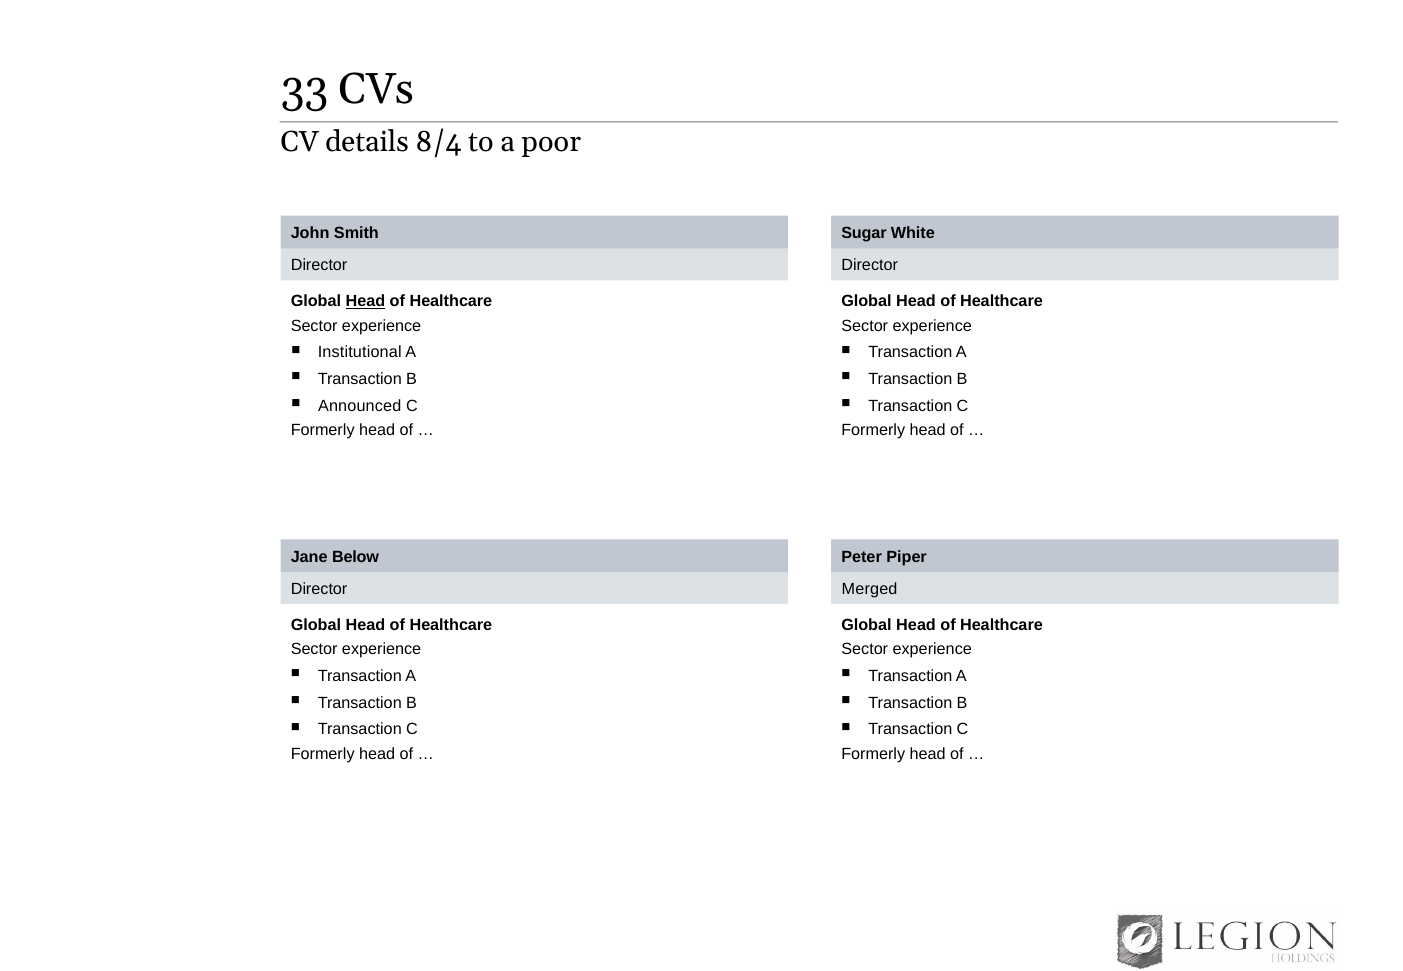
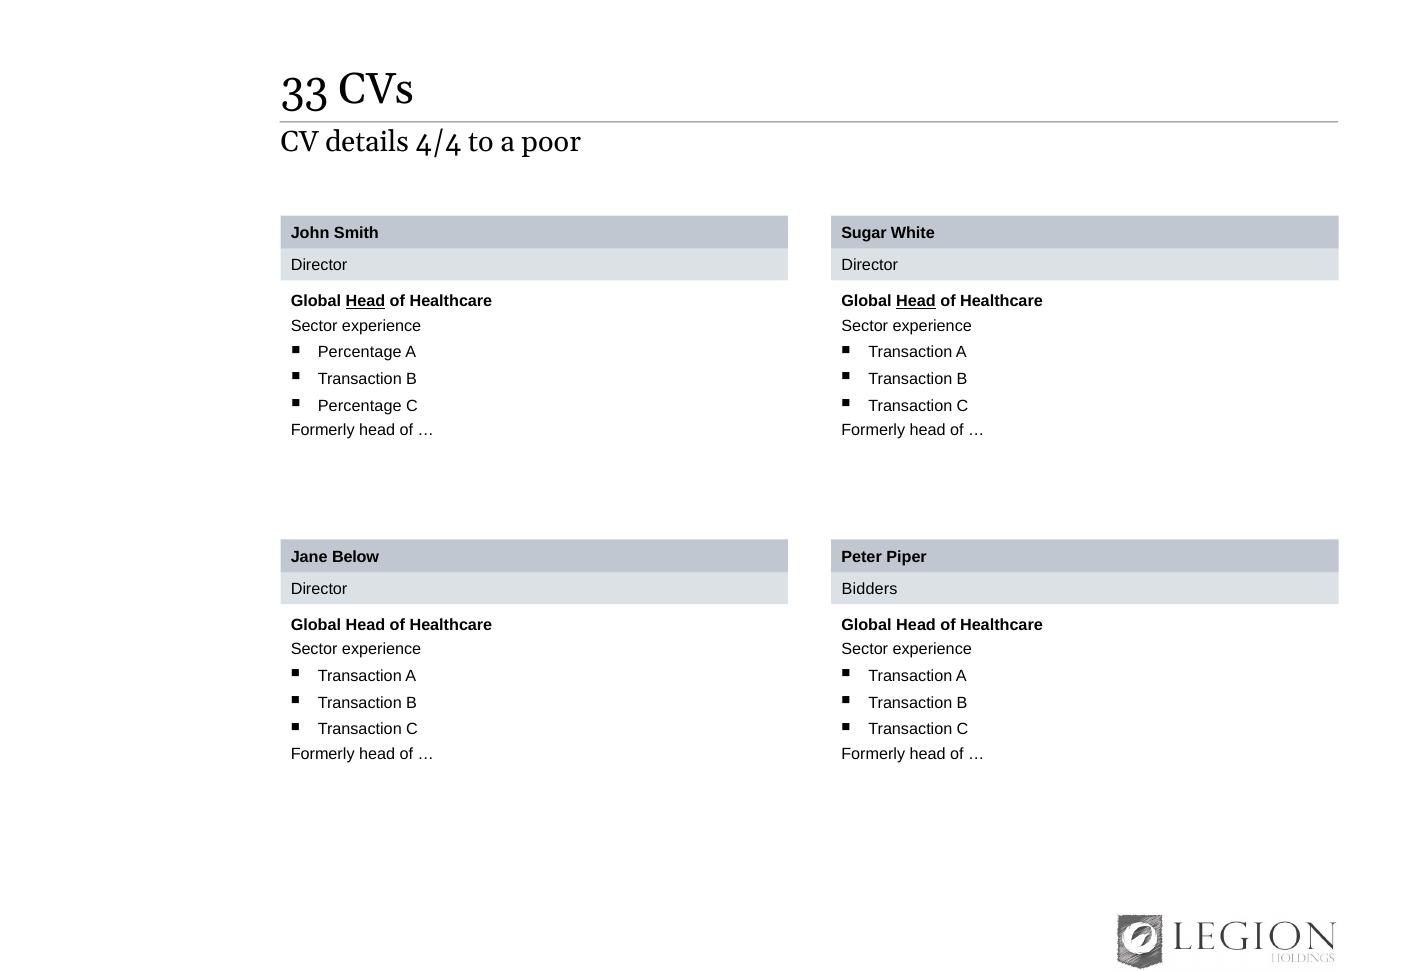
8/4: 8/4 -> 4/4 (438, 142)
Head underline: none -> present (916, 302)
Institutional: Institutional -> Percentage (360, 353)
Announced: Announced -> Percentage (360, 406)
Merged: Merged -> Bidders (870, 589)
